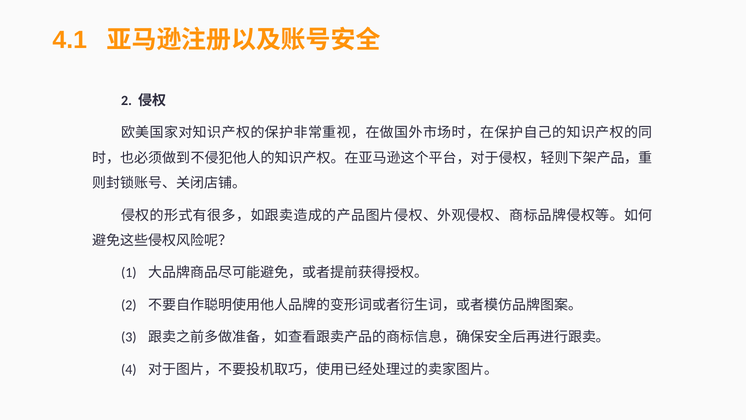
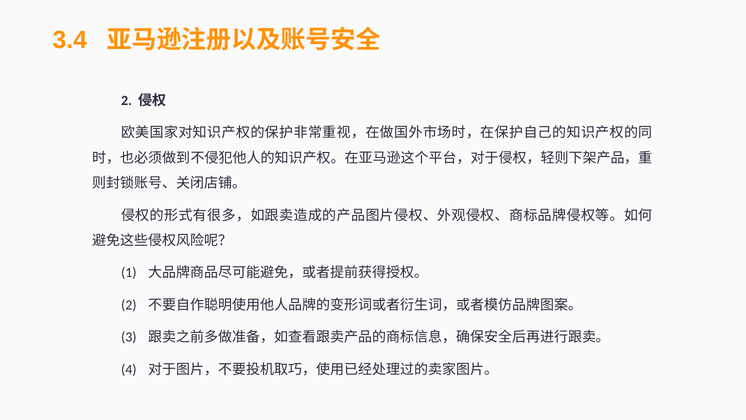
4.1: 4.1 -> 3.4 (70, 40)
